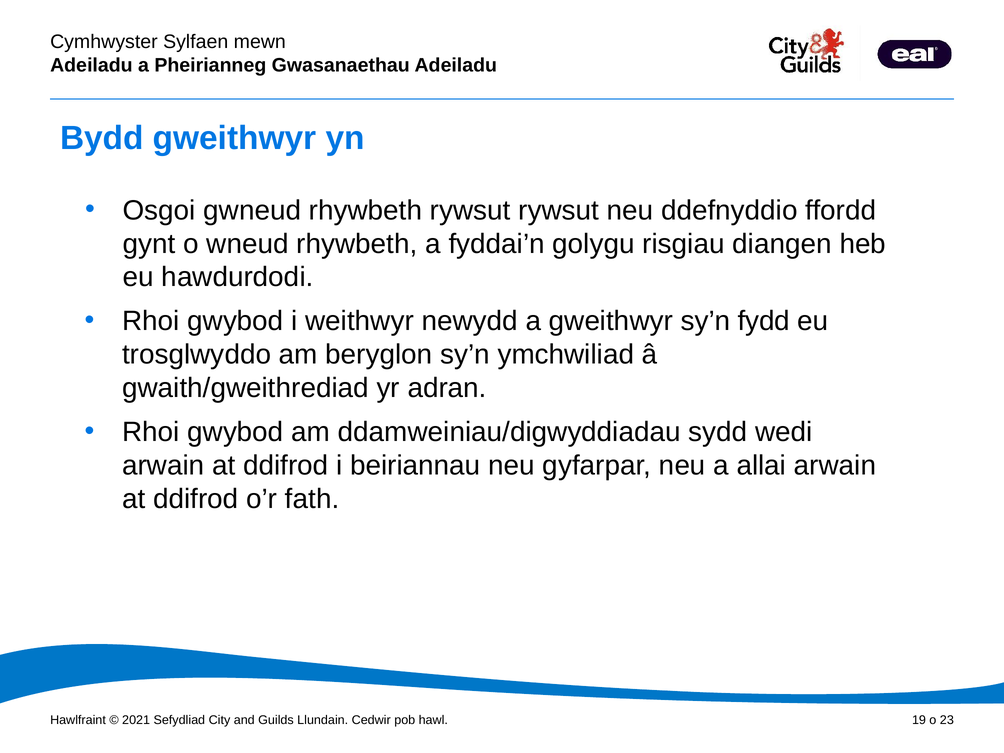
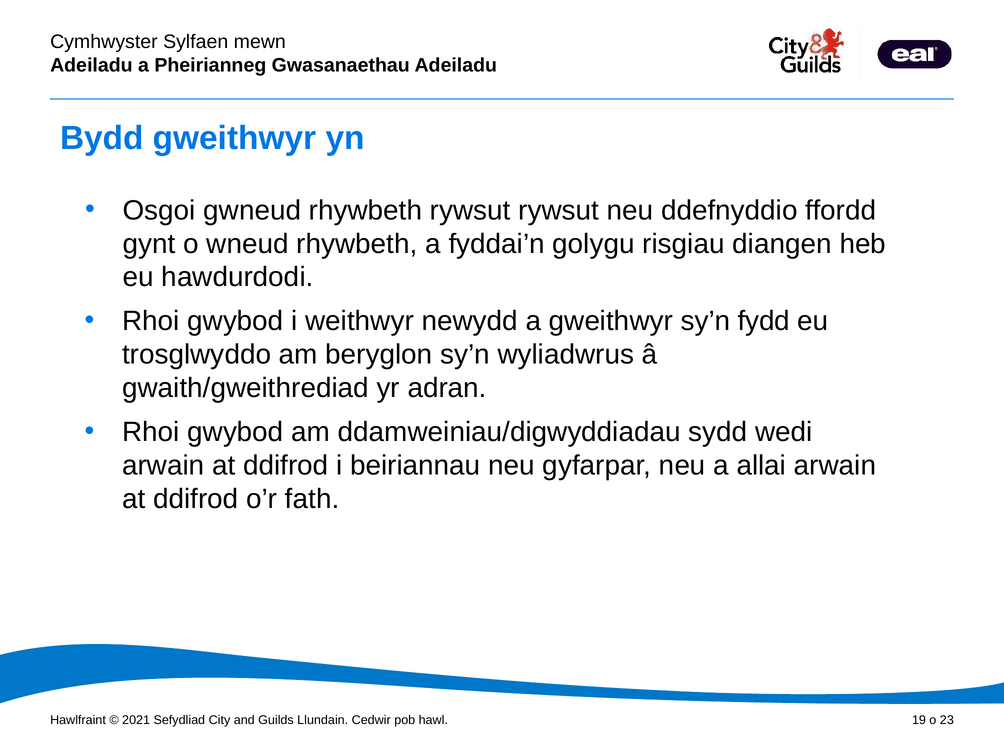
ymchwiliad: ymchwiliad -> wyliadwrus (566, 355)
